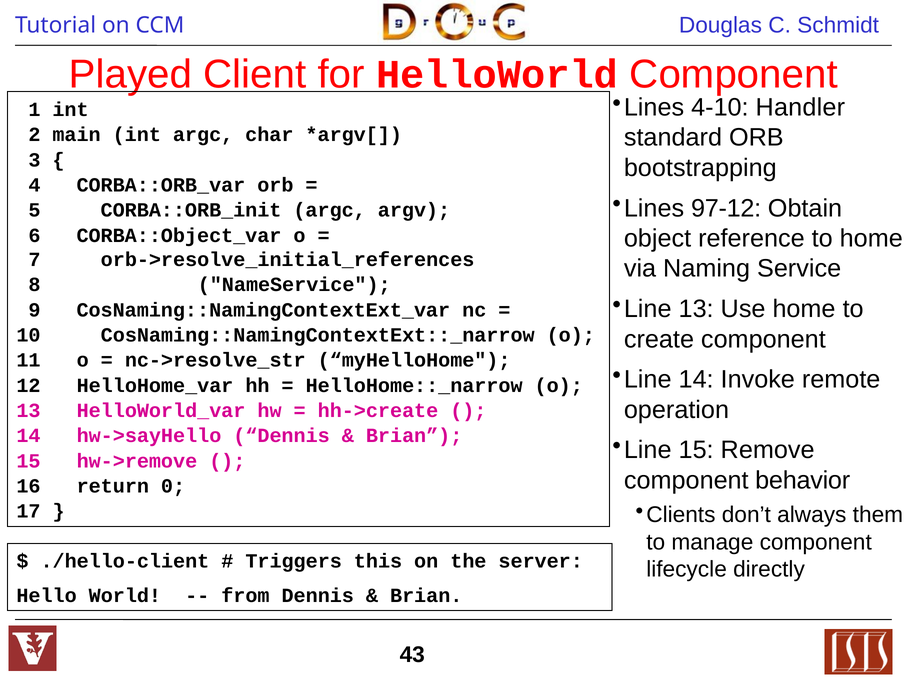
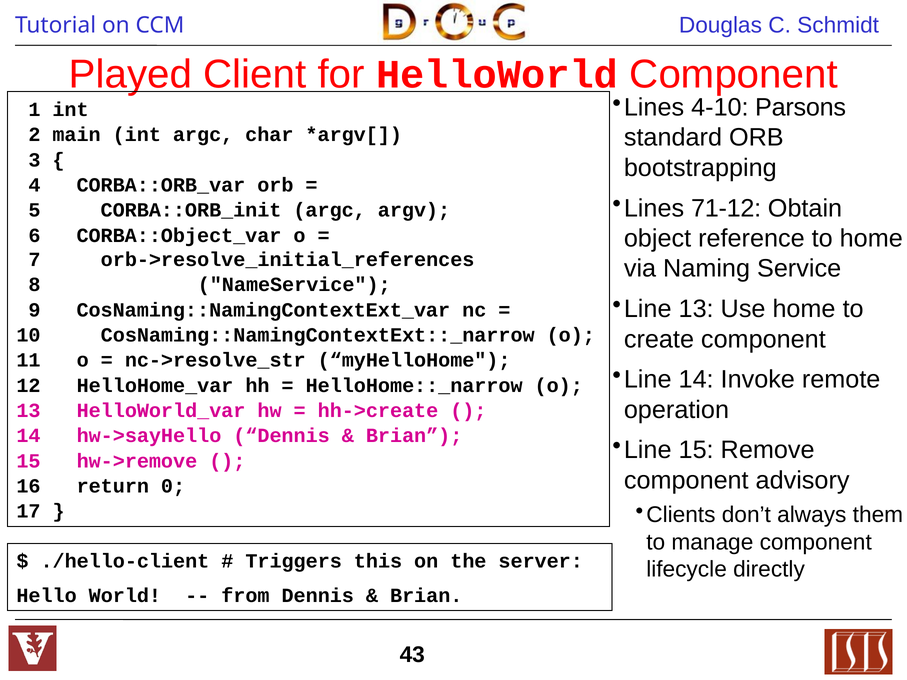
Handler: Handler -> Parsons (801, 107)
97-12: 97-12 -> 71-12 (726, 208)
behavior: behavior -> advisory (803, 480)
